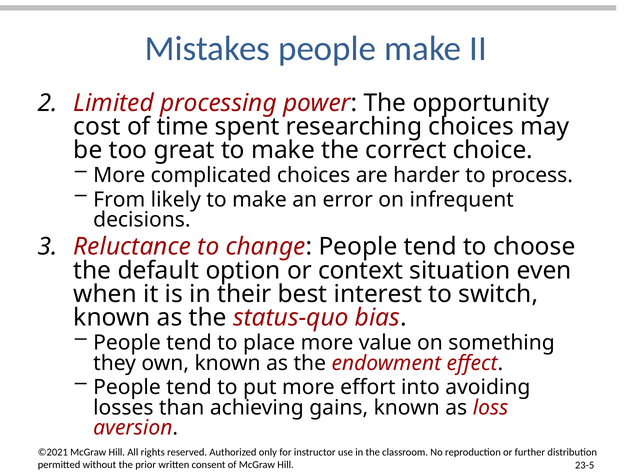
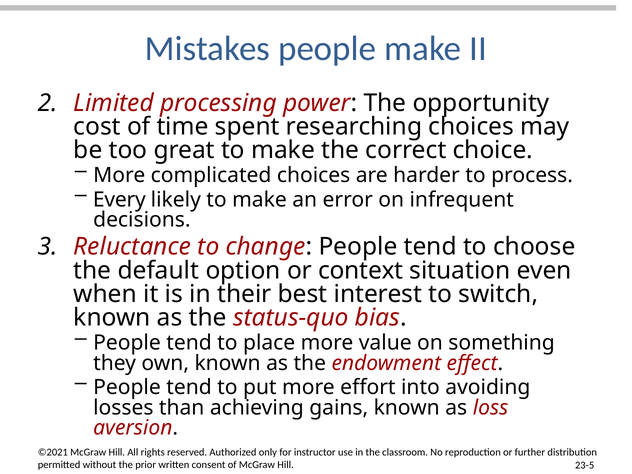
From: From -> Every (119, 200)
